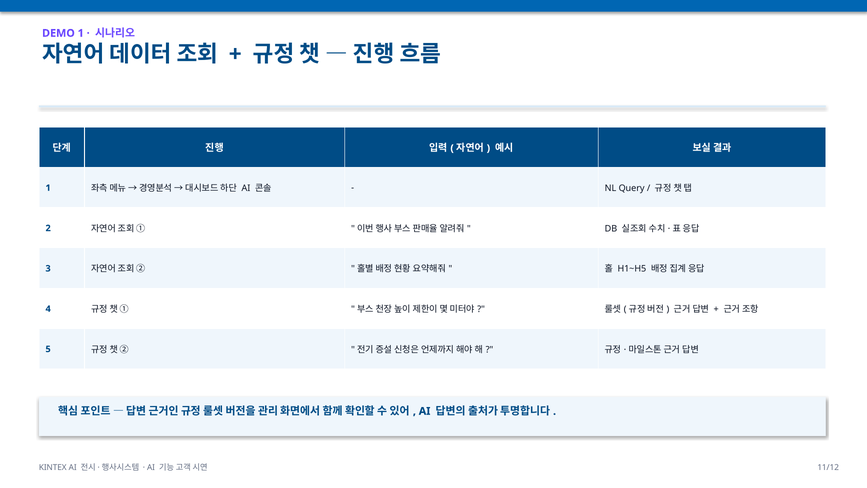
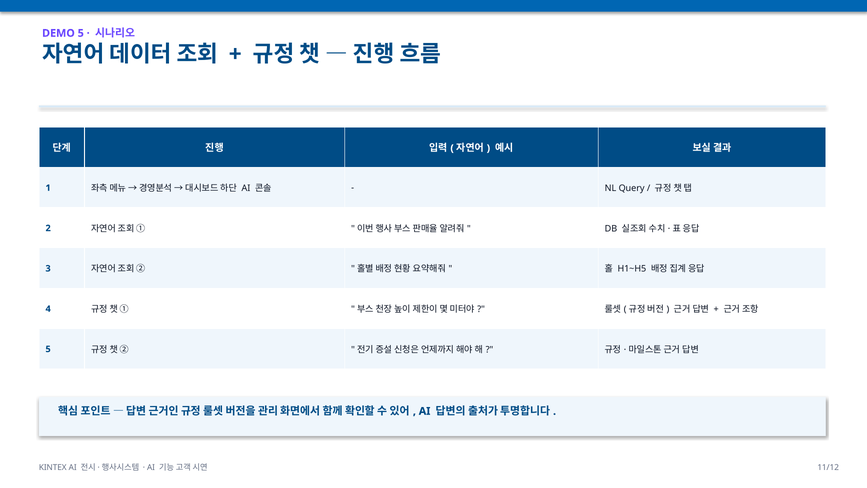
DEMO 1: 1 -> 5 (81, 33)
